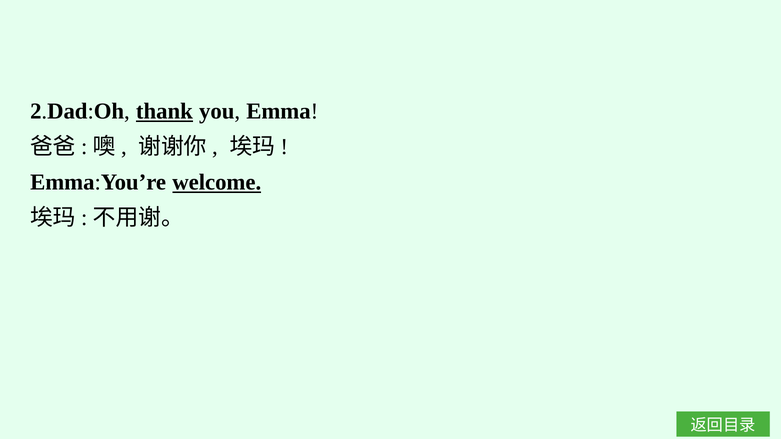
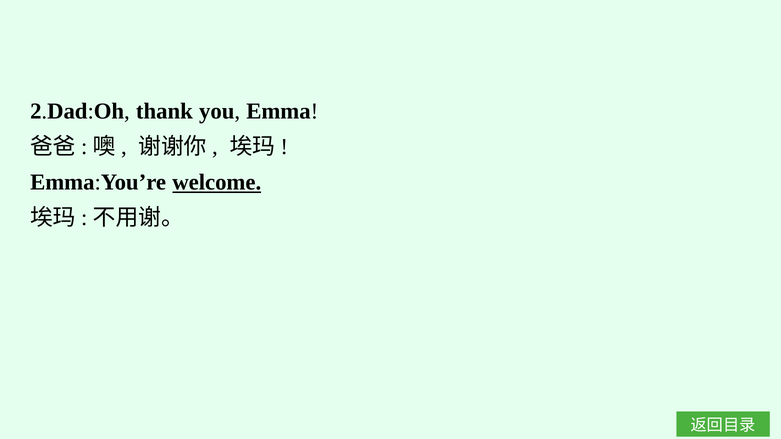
thank underline: present -> none (164, 111)
